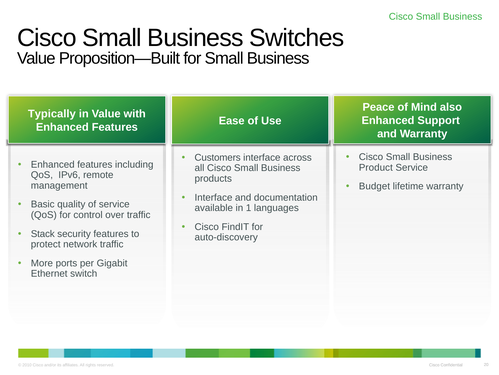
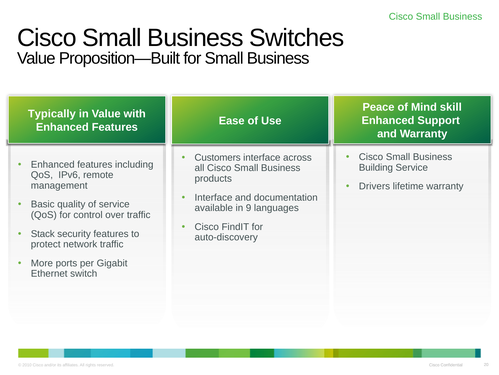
also: also -> skill (451, 107)
Product: Product -> Building (376, 167)
Budget: Budget -> Drivers (374, 186)
1: 1 -> 9 (249, 208)
